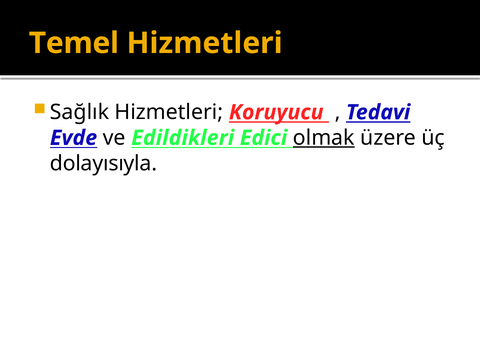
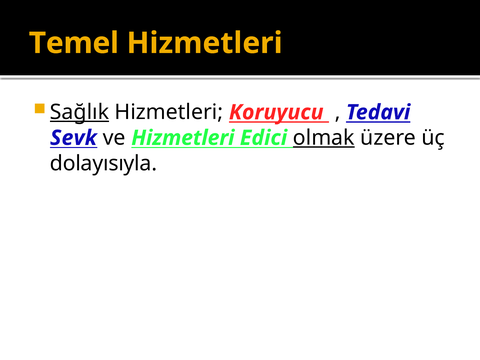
Sağlık underline: none -> present (80, 112)
Evde: Evde -> Sevk (73, 138)
ve Edildikleri: Edildikleri -> Hizmetleri (183, 138)
